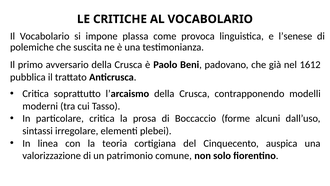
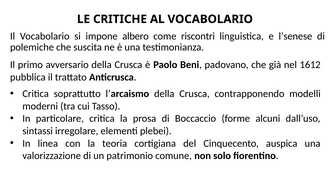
plassa: plassa -> albero (136, 36)
provoca: provoca -> riscontri (198, 36)
